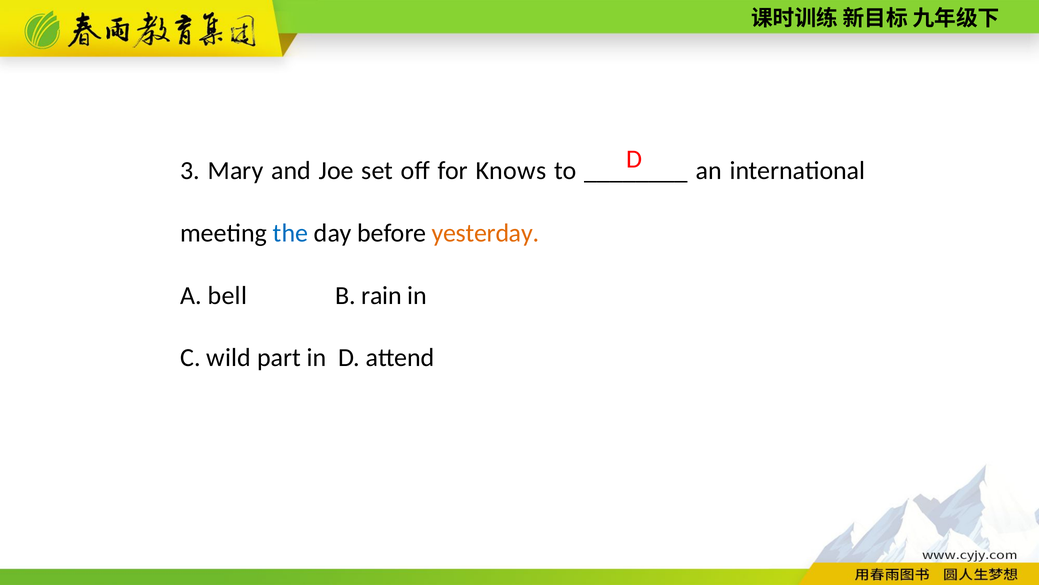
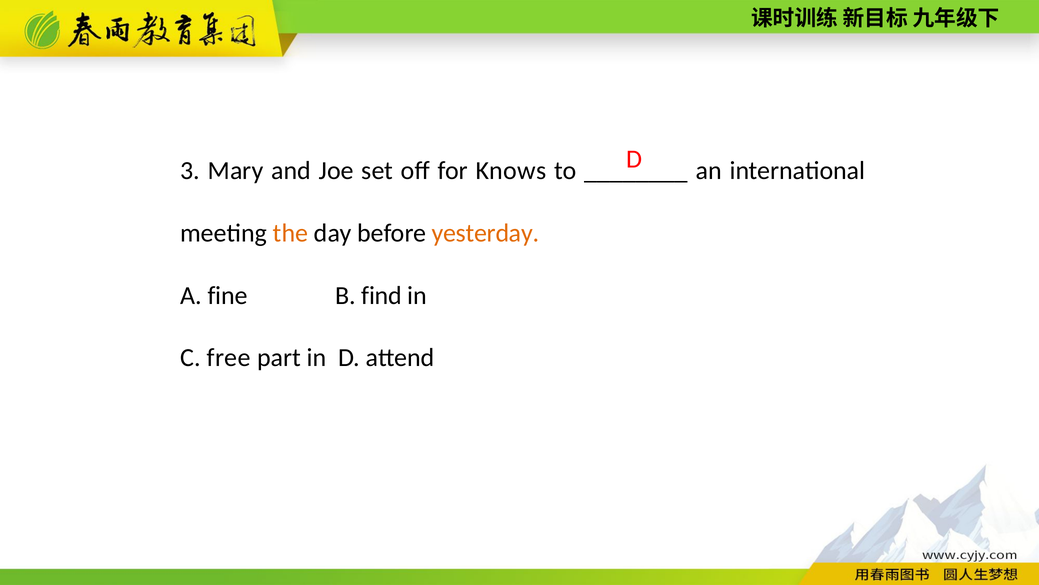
the colour: blue -> orange (290, 233)
bell: bell -> fine (228, 295)
rain: rain -> find (382, 295)
wild: wild -> free (229, 357)
